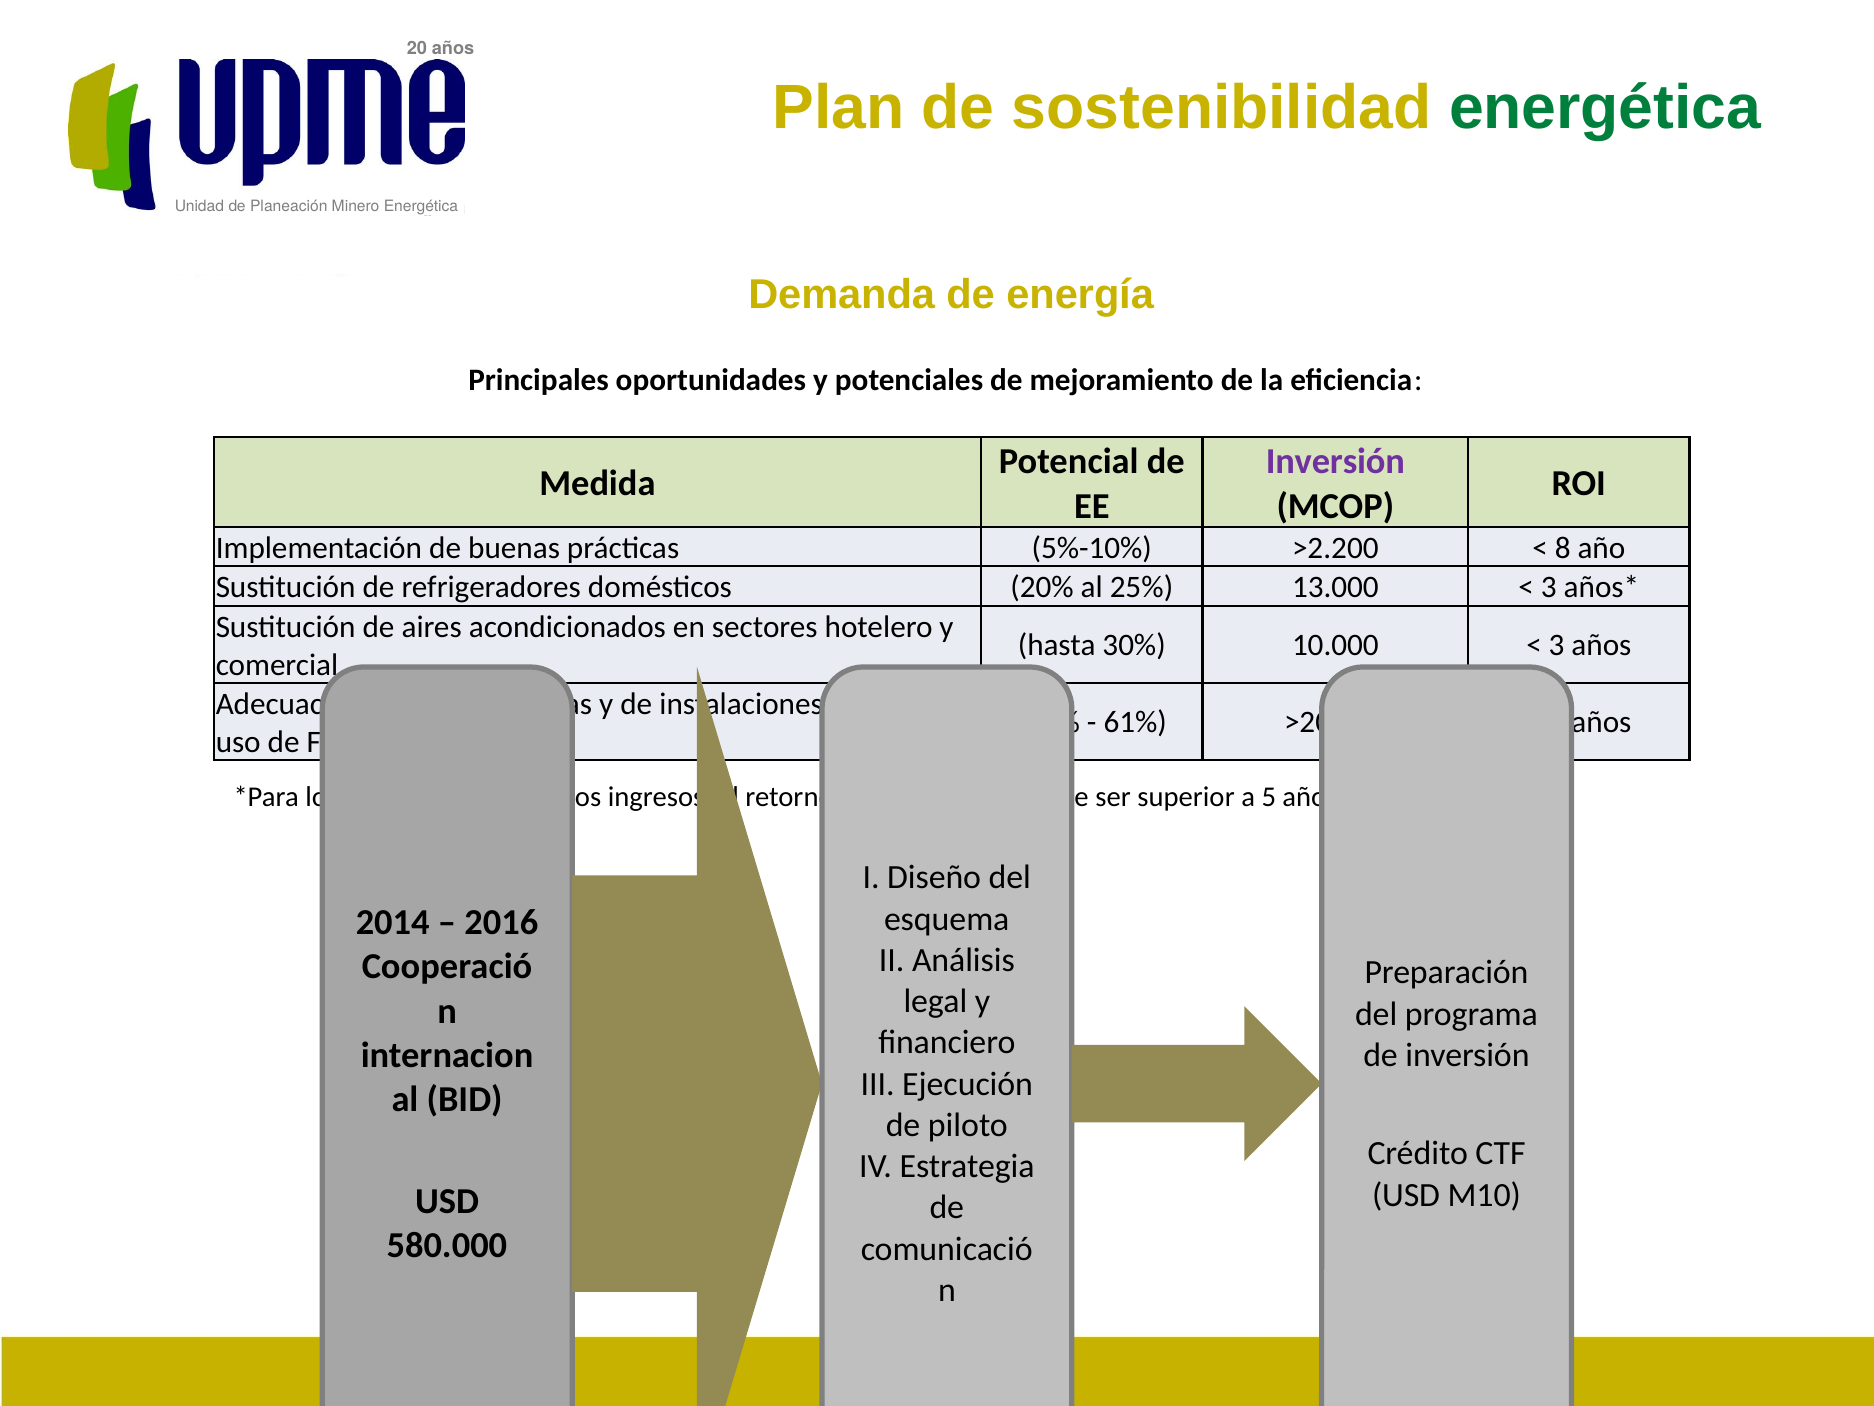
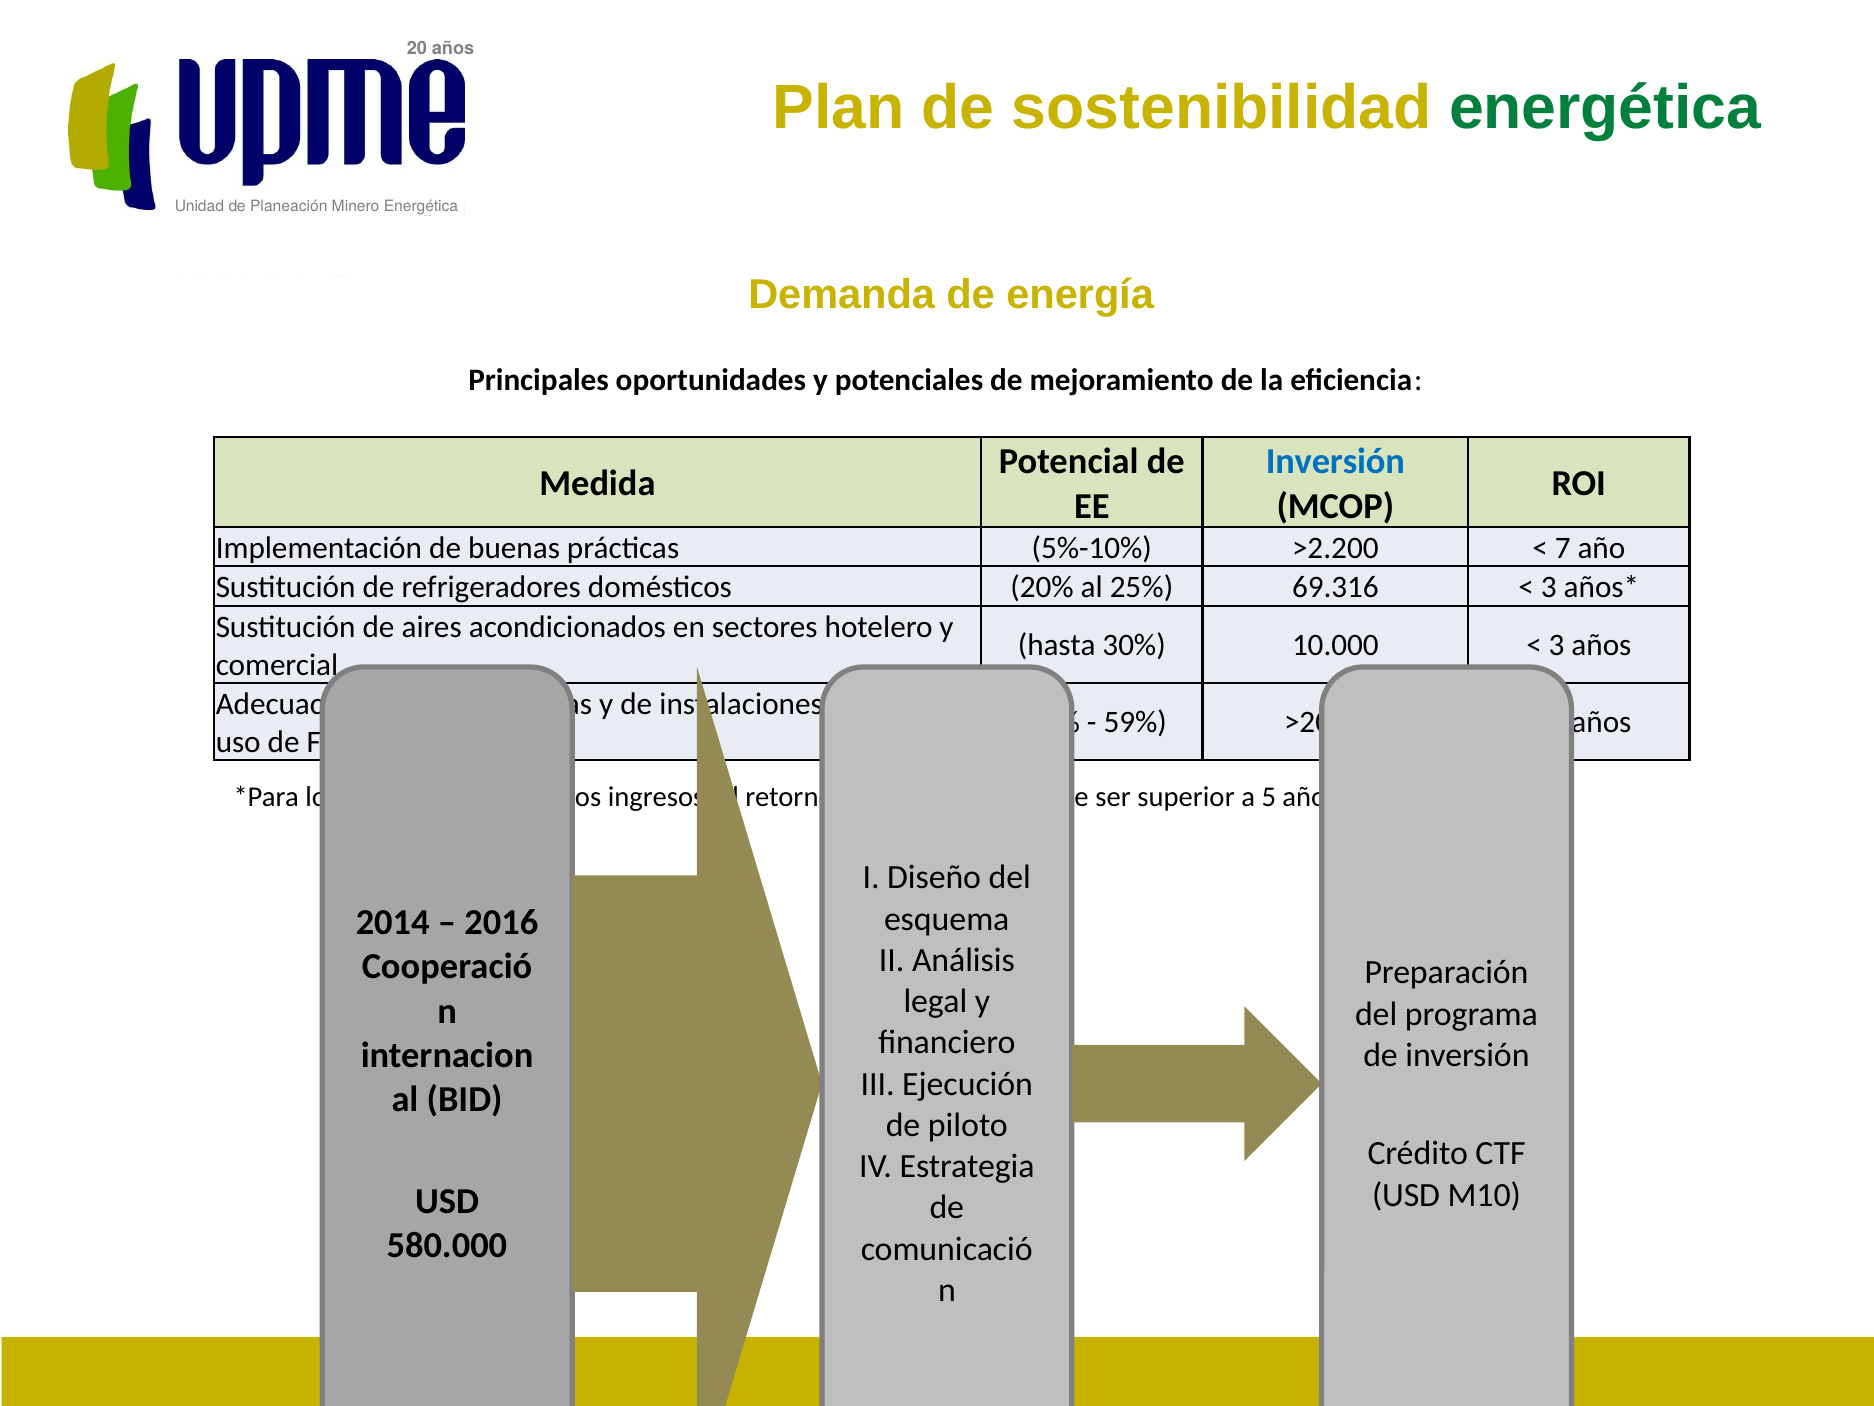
Inversión colour: purple -> blue (1335, 462)
8: 8 -> 7 (1563, 548)
13.000: 13.000 -> 69.316 (1335, 587)
61%: 61% -> 59% (1135, 722)
